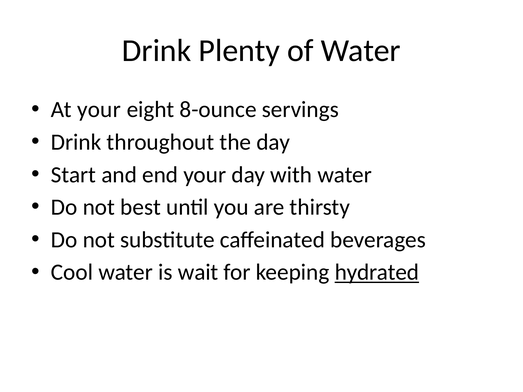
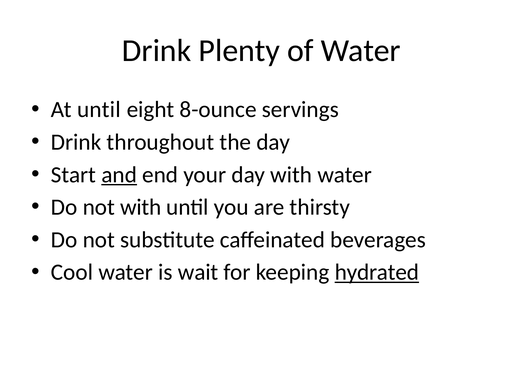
At your: your -> until (99, 110)
and underline: none -> present (119, 175)
not best: best -> with (141, 207)
